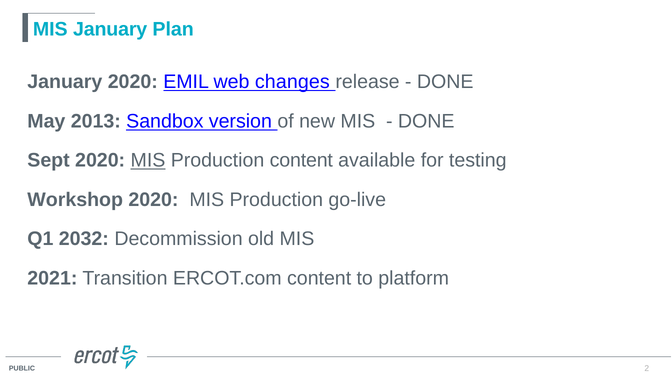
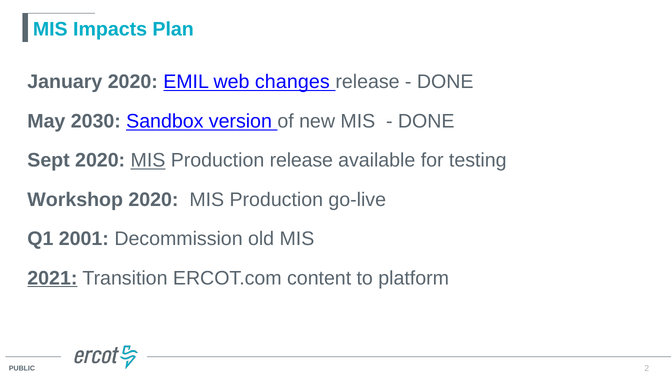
MIS January: January -> Impacts (110, 29)
2013: 2013 -> 2030 (96, 121)
Production content: content -> release (301, 160)
2032: 2032 -> 2001 (84, 239)
2021 underline: none -> present (52, 278)
